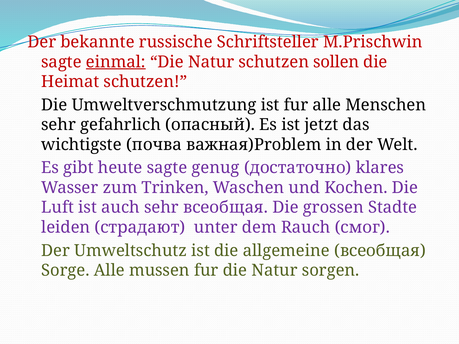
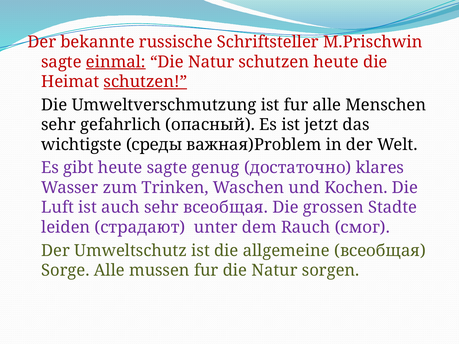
schutzen sollen: sollen -> heute (336, 62)
schutzen underline: none -> present (145, 82)
почва: почва -> среды (154, 145)
